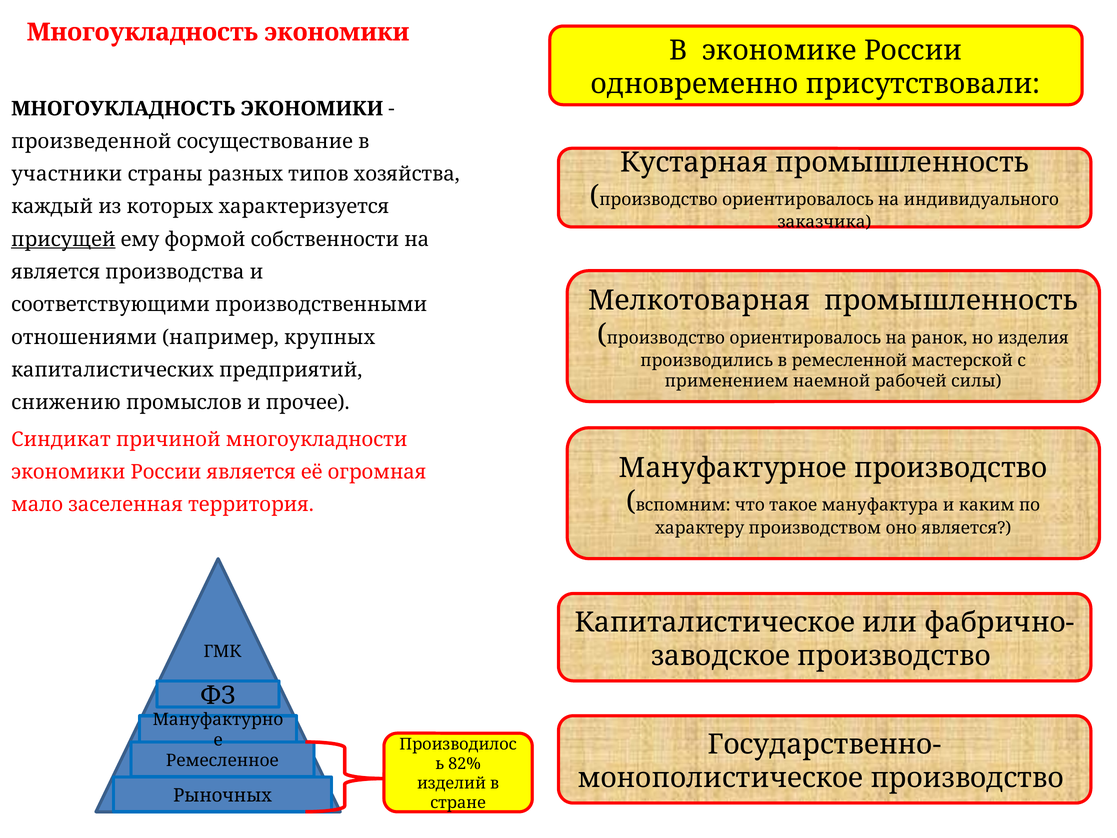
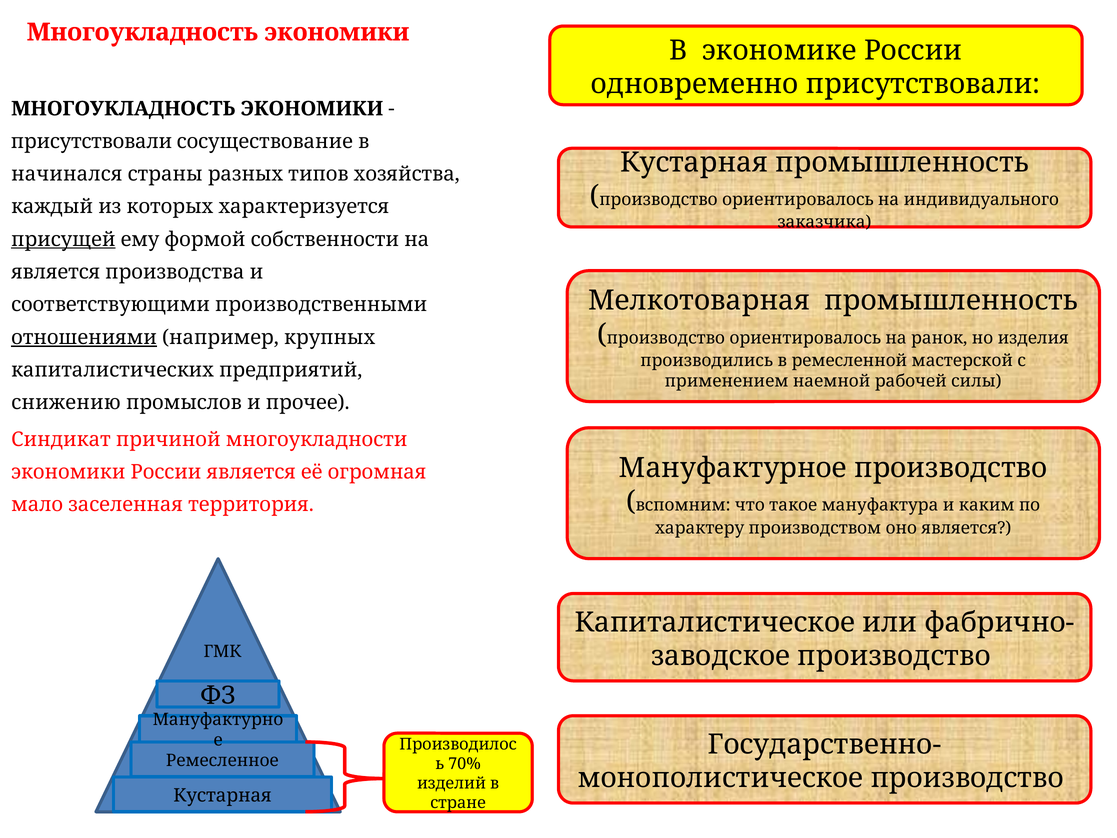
произведенной: произведенной -> присутствовали (92, 141)
участники: участники -> начинался (67, 174)
отношениями underline: none -> present (84, 337)
82%: 82% -> 70% (465, 764)
Рыночных: Рыночных -> Кустарная (223, 795)
